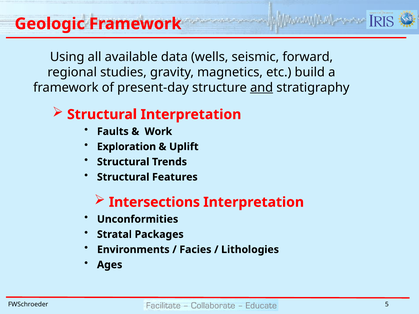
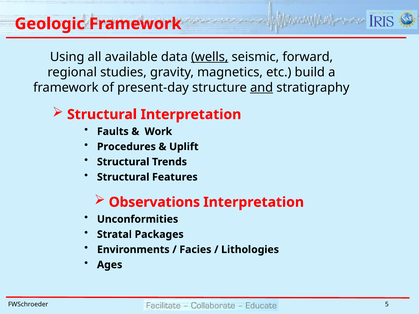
wells underline: none -> present (210, 57)
Exploration: Exploration -> Procedures (126, 147)
Intersections: Intersections -> Observations (154, 202)
